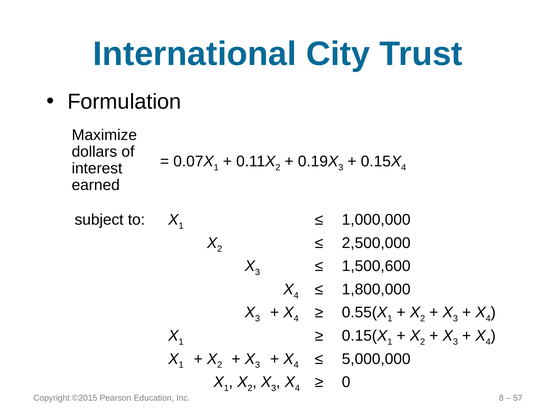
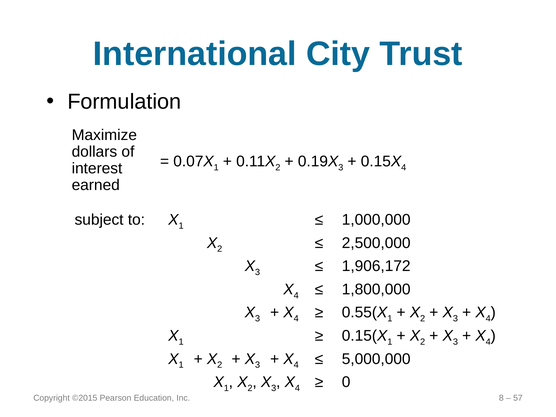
1,500,600: 1,500,600 -> 1,906,172 (376, 266)
